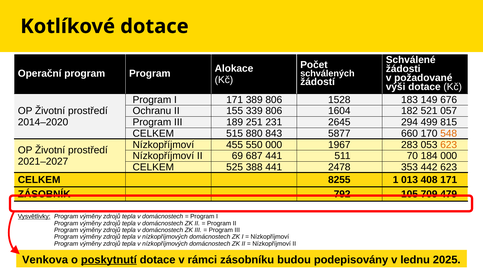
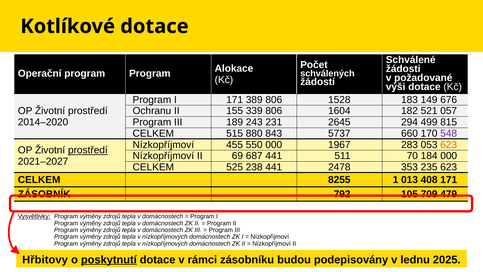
251: 251 -> 243 (254, 122)
5877: 5877 -> 5737 (339, 133)
548 colour: orange -> purple (449, 133)
prostředí underline: none -> present (88, 150)
388: 388 -> 238 (254, 167)
442: 442 -> 235 (429, 167)
Venkova: Venkova -> Hřbitovy (45, 259)
